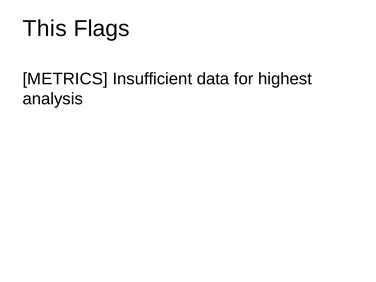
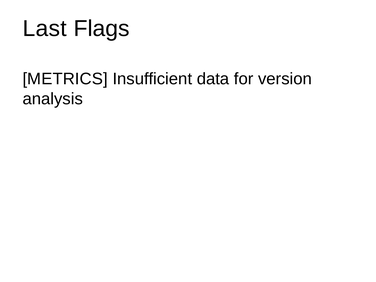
This: This -> Last (45, 29)
highest: highest -> version (285, 79)
